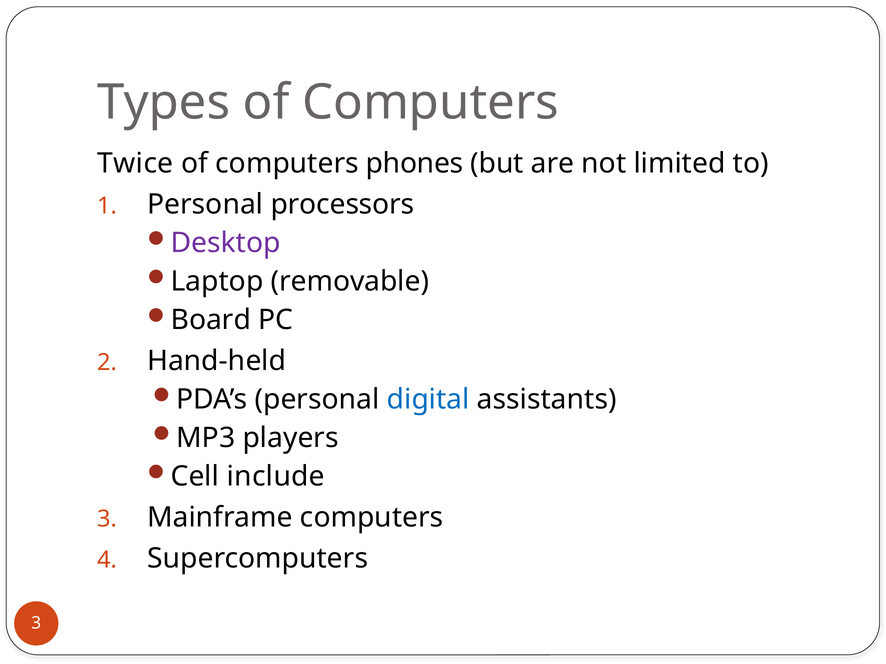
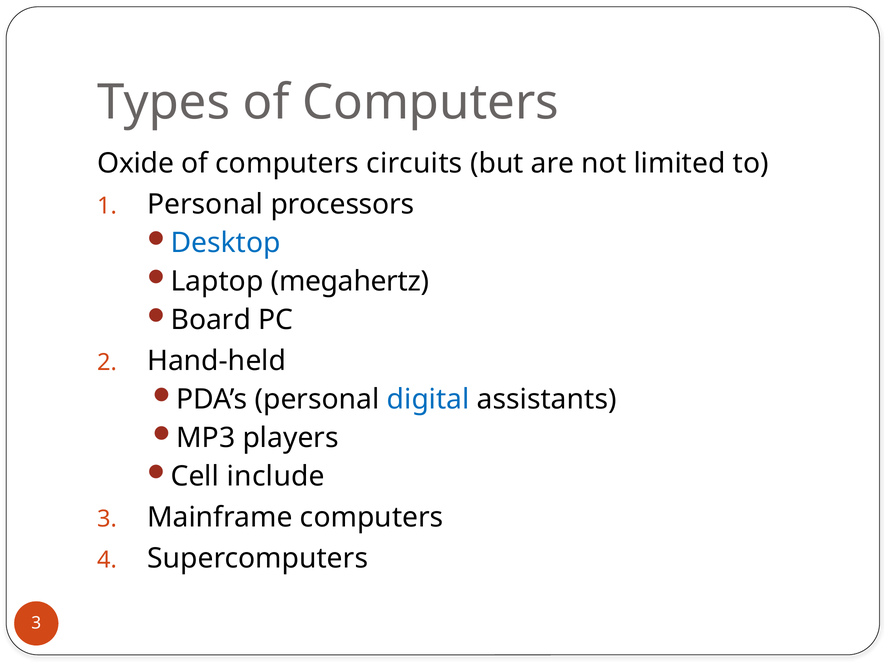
Twice: Twice -> Oxide (136, 164)
phones: phones -> circuits (414, 164)
Desktop colour: purple -> blue (226, 243)
removable: removable -> megahertz (350, 282)
